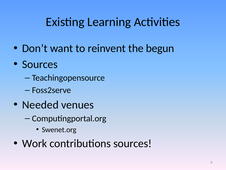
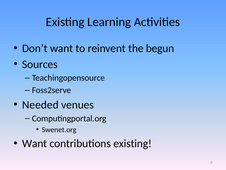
Work: Work -> Want (35, 143)
contributions sources: sources -> existing (133, 143)
